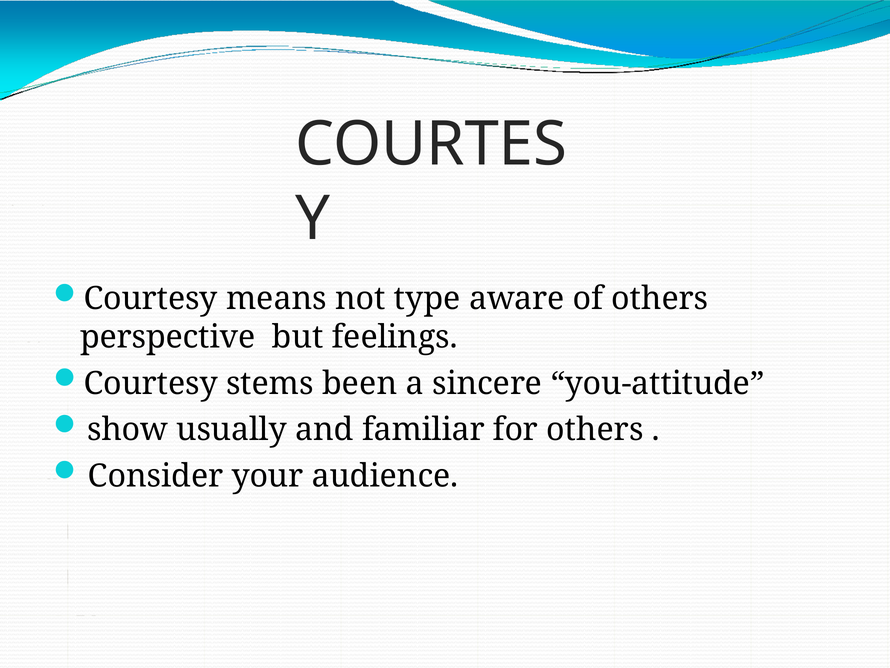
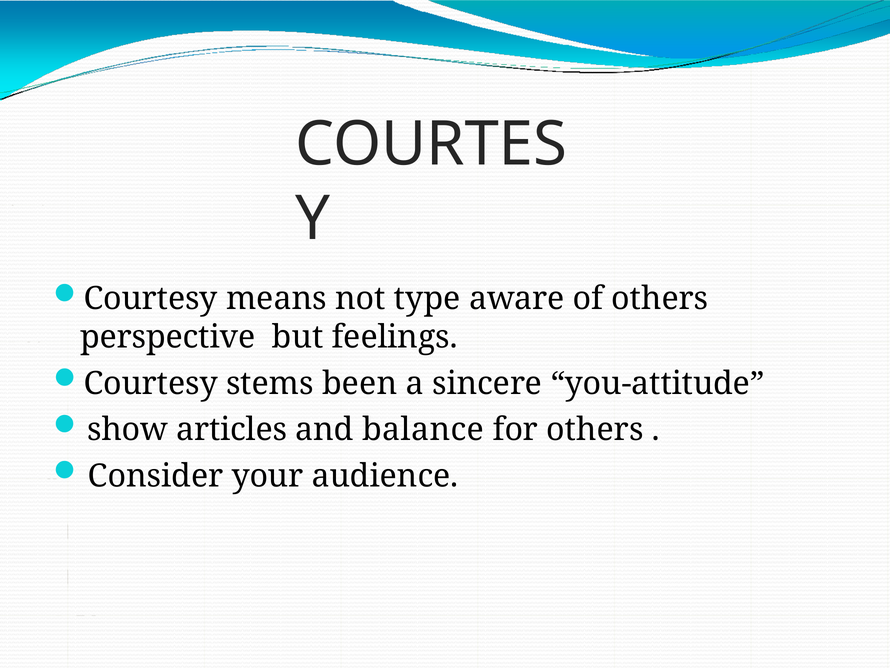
usually: usually -> articles (232, 429)
familiar: familiar -> balance (423, 429)
